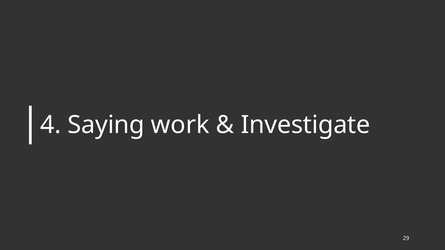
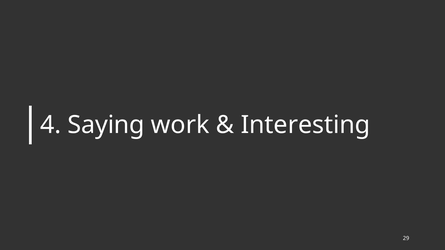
Investigate: Investigate -> Interesting (306, 125)
